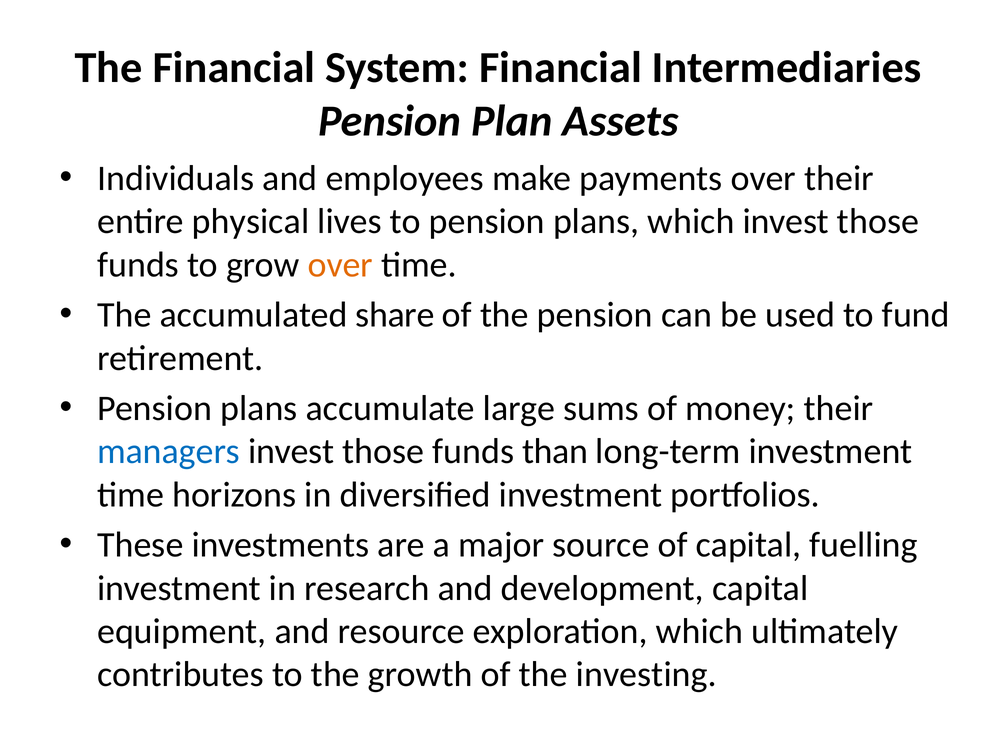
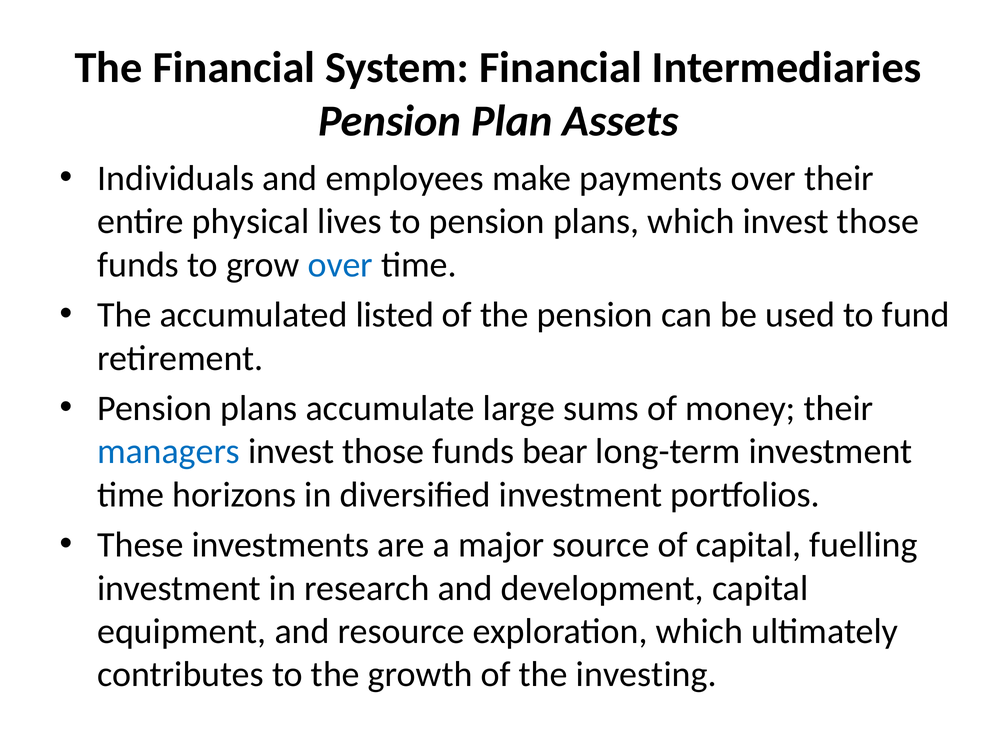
over colour: orange -> blue (340, 265)
share: share -> listed (395, 315)
than: than -> bear (555, 452)
